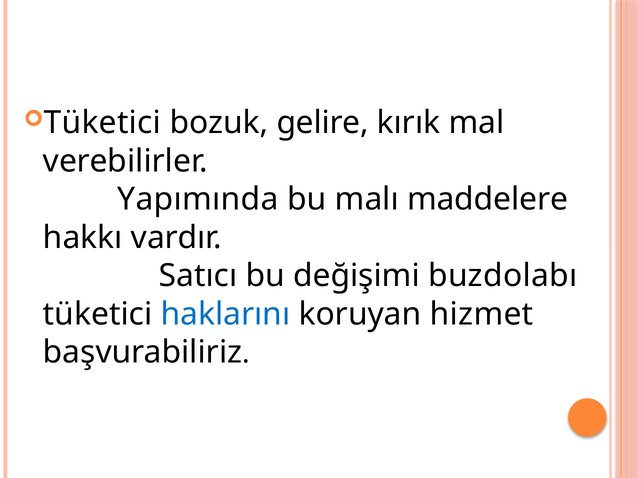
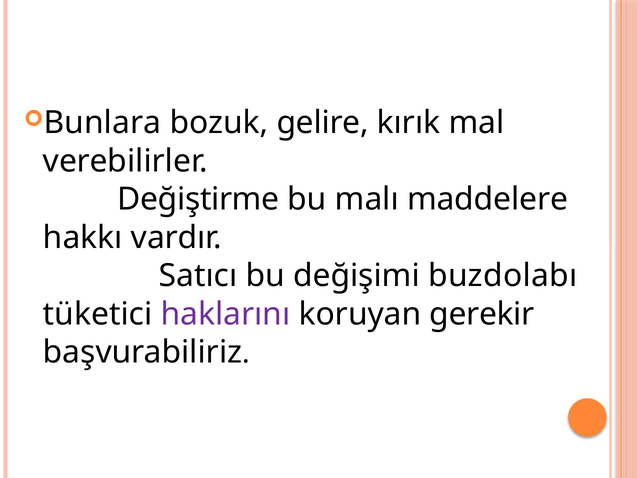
Tüketici: Tüketici -> Bunlara (102, 123)
Yapımında: Yapımında -> Değiştirme (198, 199)
haklarını colour: blue -> purple (225, 314)
hizmet: hizmet -> gerekir (482, 314)
